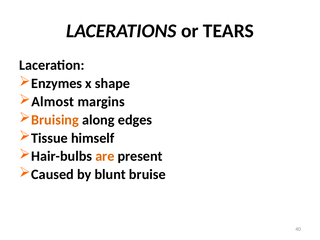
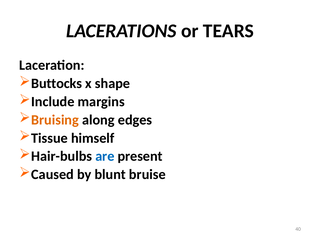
Enzymes: Enzymes -> Buttocks (57, 83)
Almost: Almost -> Include (53, 102)
are colour: orange -> blue (105, 156)
